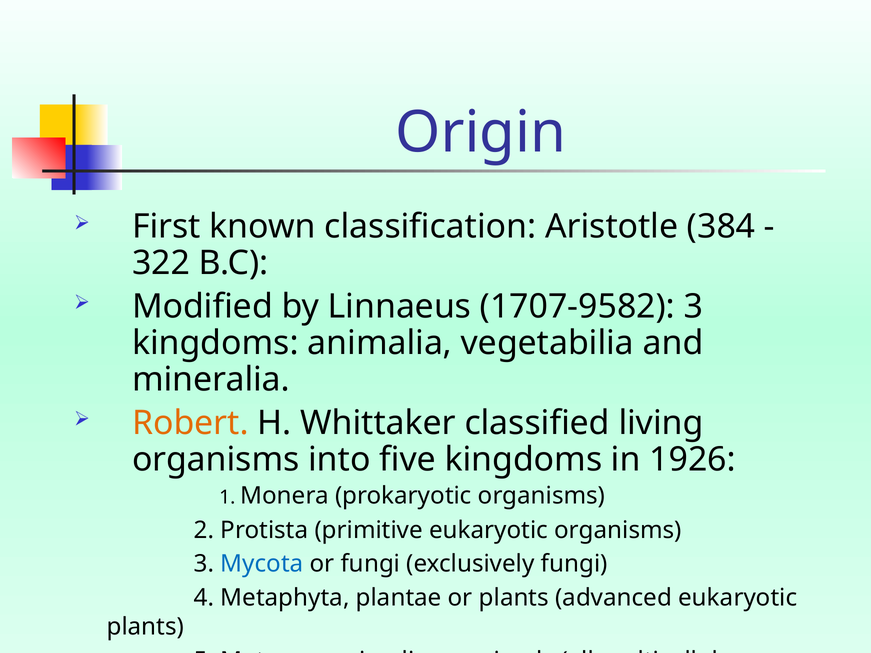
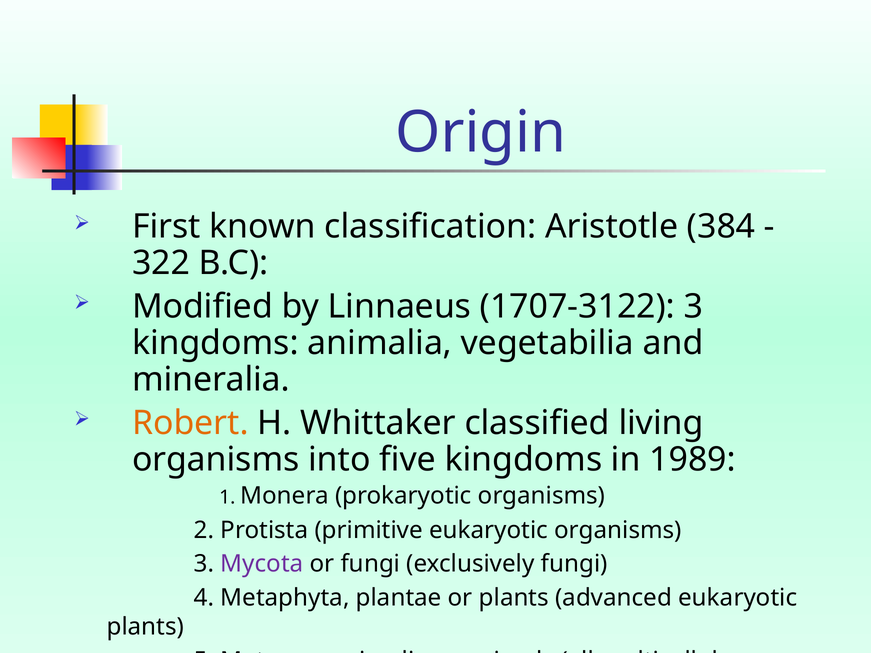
1707-9582: 1707-9582 -> 1707-3122 (577, 307)
1926: 1926 -> 1989 (693, 460)
Mycota colour: blue -> purple (262, 564)
